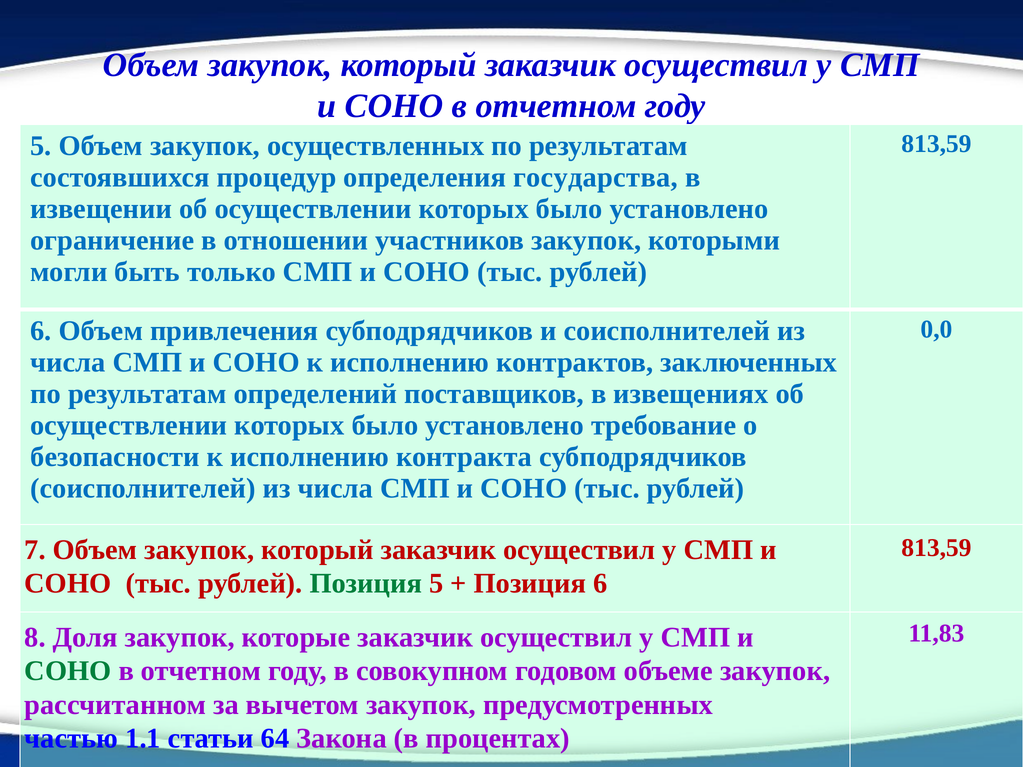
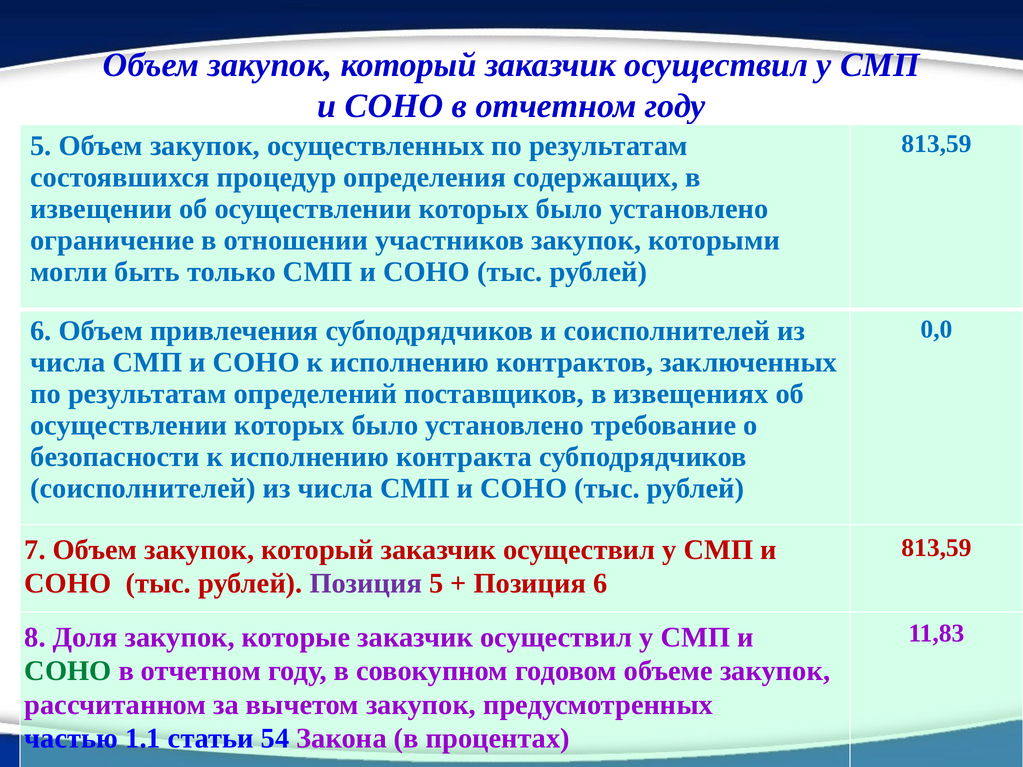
государства: государства -> содержащих (596, 177)
Позиция colour: green -> purple (366, 584)
64: 64 -> 54 (275, 739)
